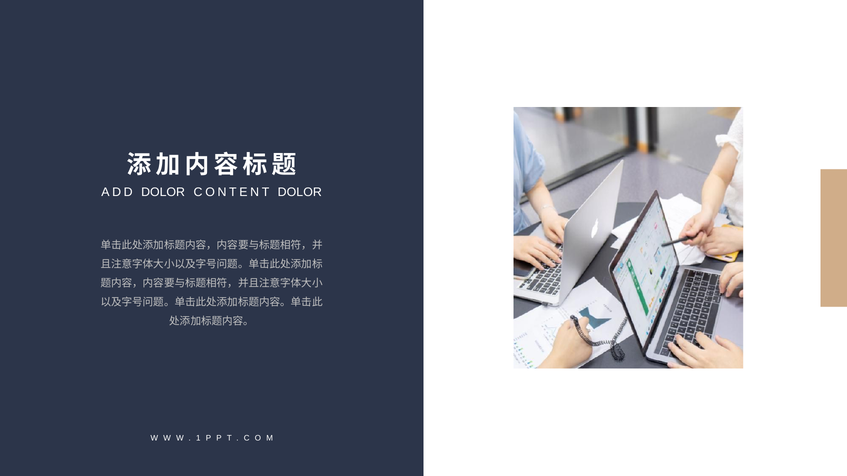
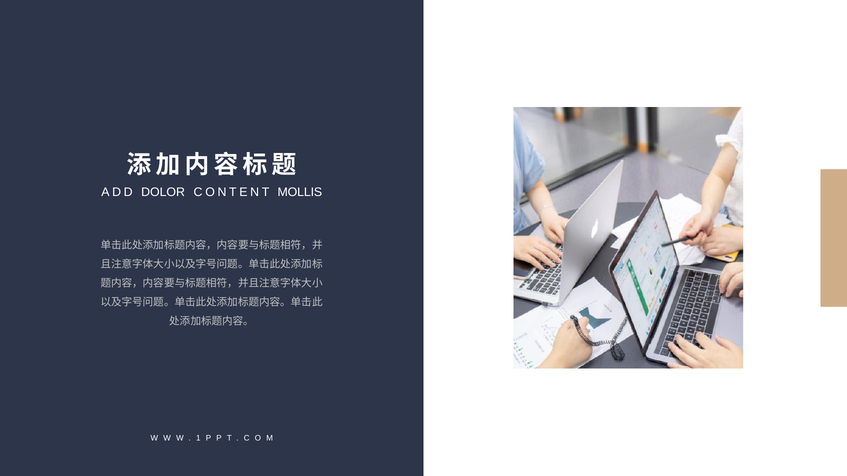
CONTENT DOLOR: DOLOR -> MOLLIS (300, 192)
